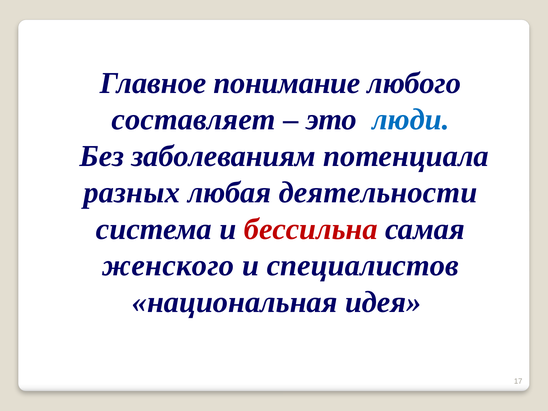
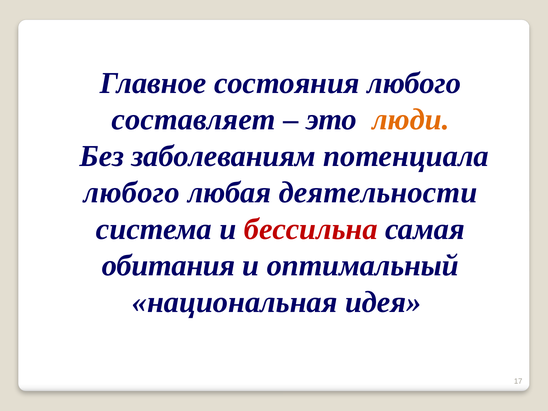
понимание: понимание -> состояния (287, 83)
люди colour: blue -> orange (411, 120)
разных: разных -> любого (132, 193)
женского: женского -> обитания (168, 266)
специалистов: специалистов -> оптимальный (363, 266)
